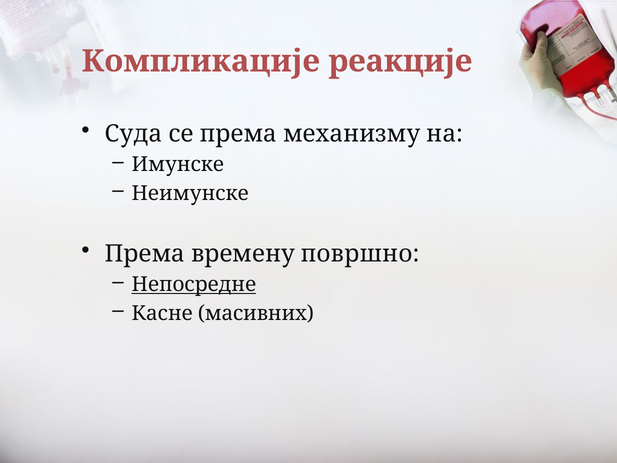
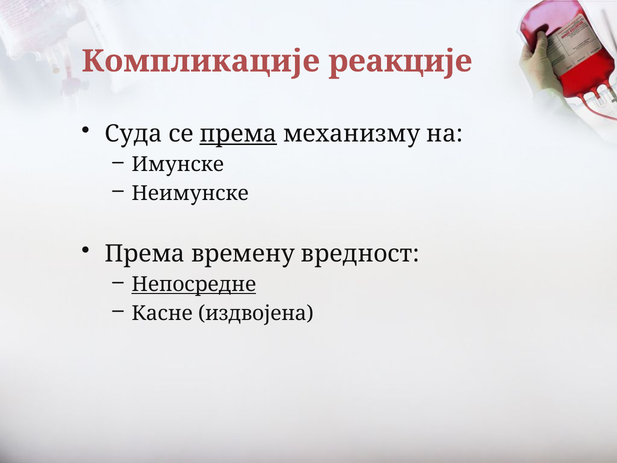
према underline: none -> present (238, 134)
површно: површно -> вредност (360, 254)
масивних: масивних -> издвојена (256, 313)
